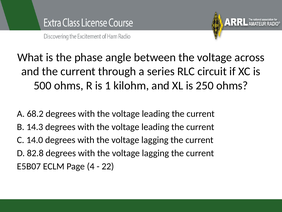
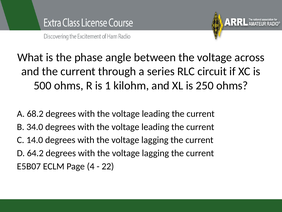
14.3: 14.3 -> 34.0 (35, 127)
82.8: 82.8 -> 64.2 (35, 153)
